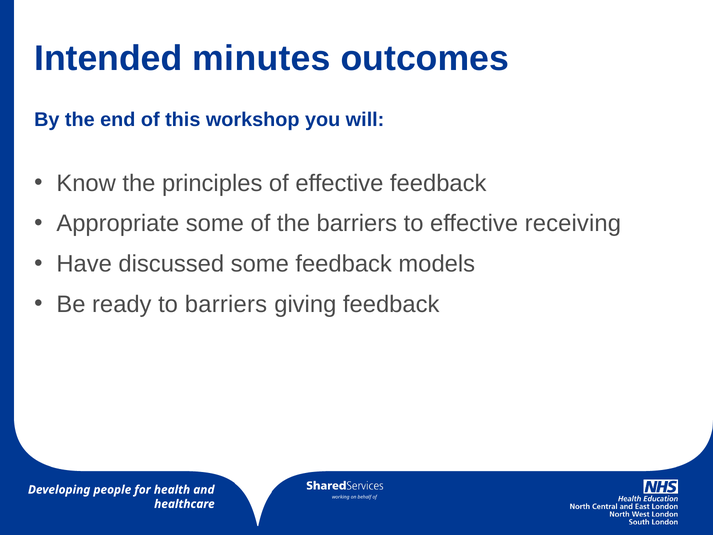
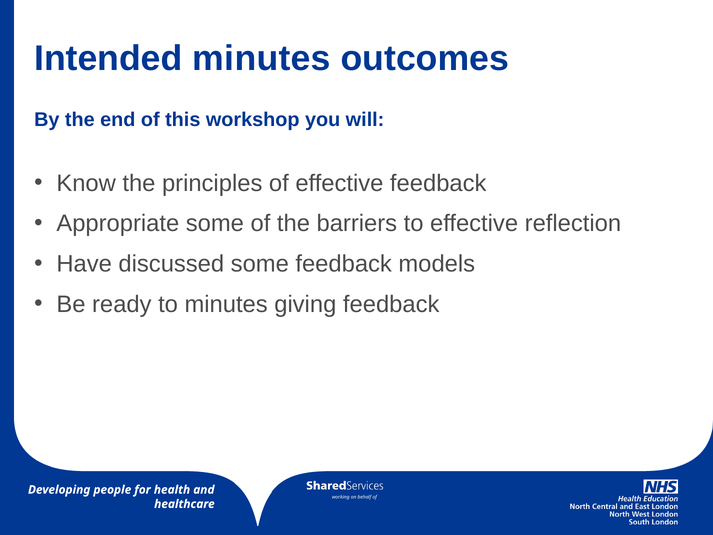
receiving: receiving -> reflection (573, 223)
to barriers: barriers -> minutes (226, 304)
